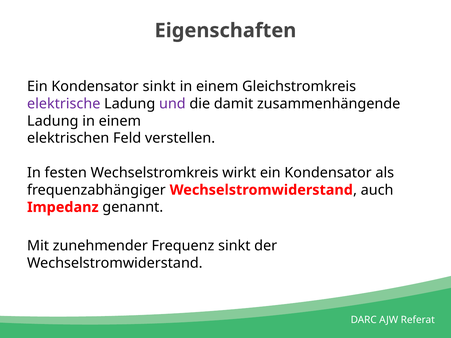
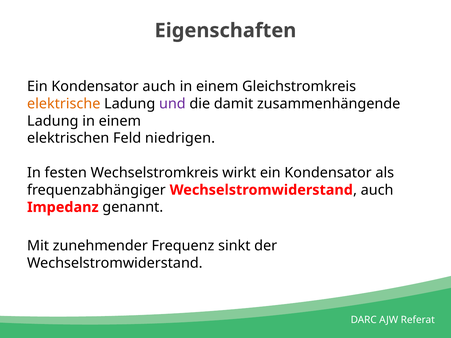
Kondensator sinkt: sinkt -> auch (159, 86)
elektrische colour: purple -> orange (64, 104)
verstellen: verstellen -> niedrigen (180, 138)
